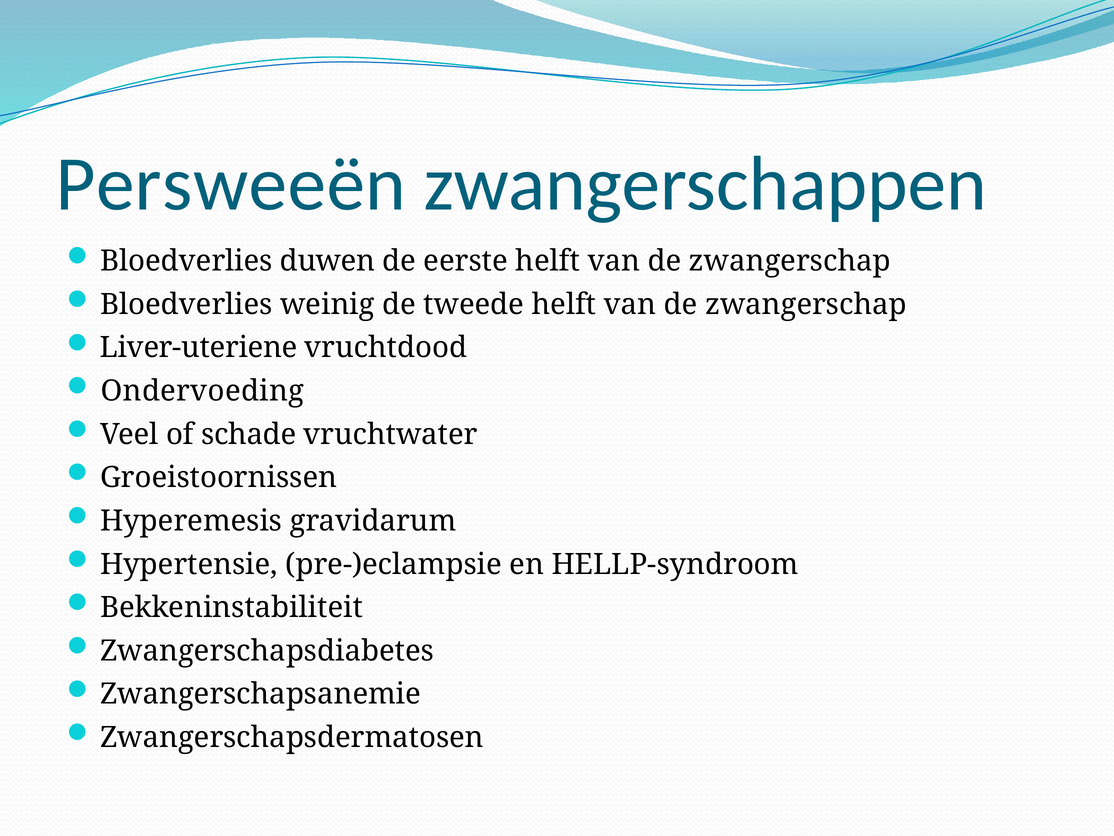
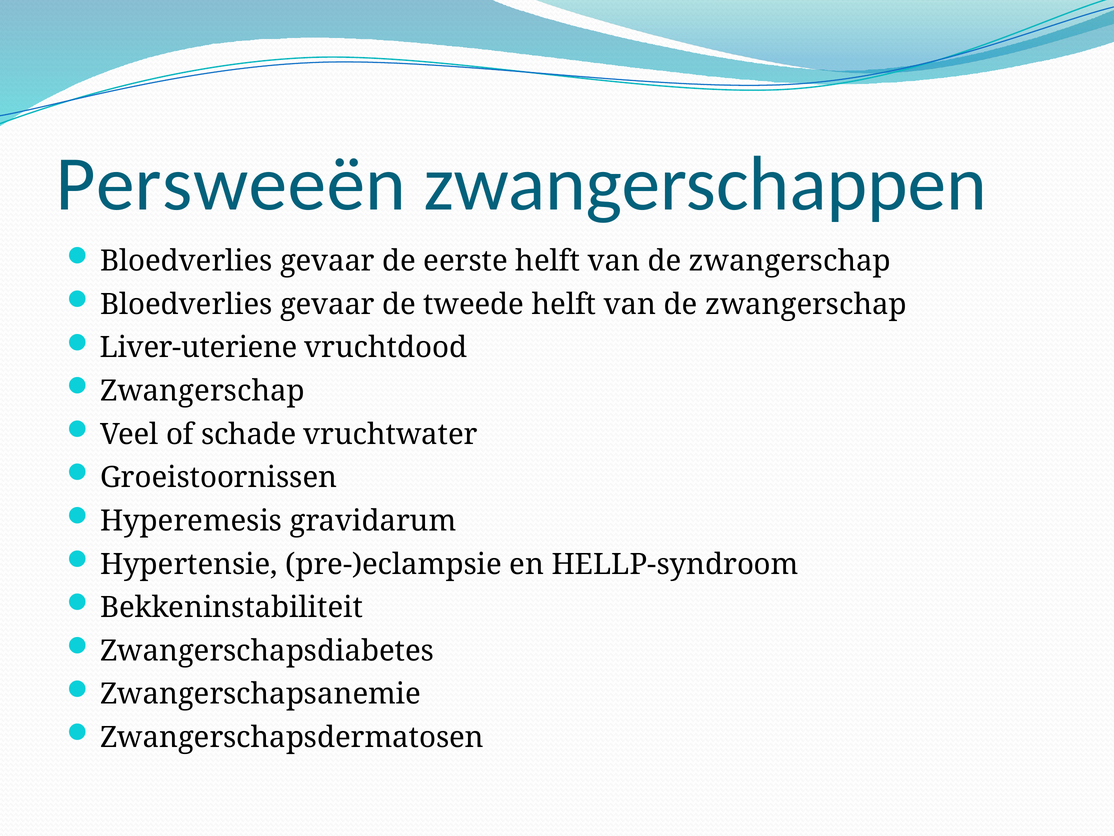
duwen: duwen -> gevaar (327, 261)
weinig: weinig -> gevaar (327, 304)
Ondervoeding: Ondervoeding -> Zwangerschap (203, 391)
